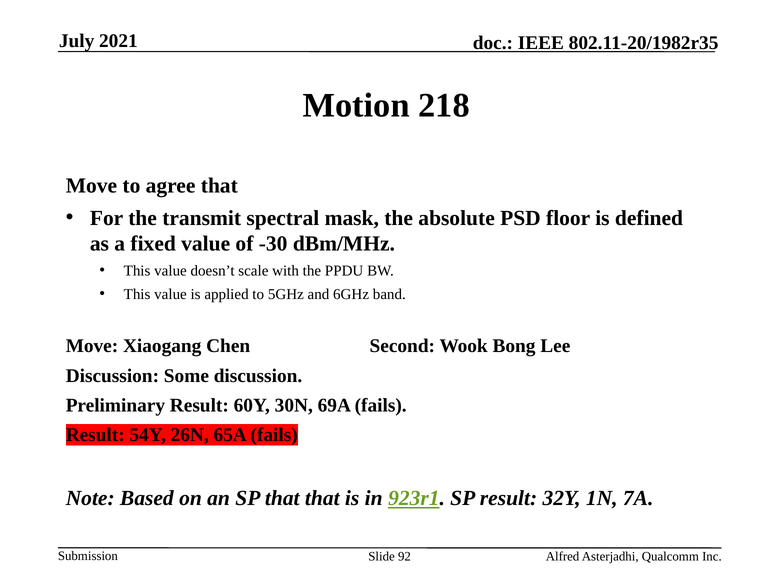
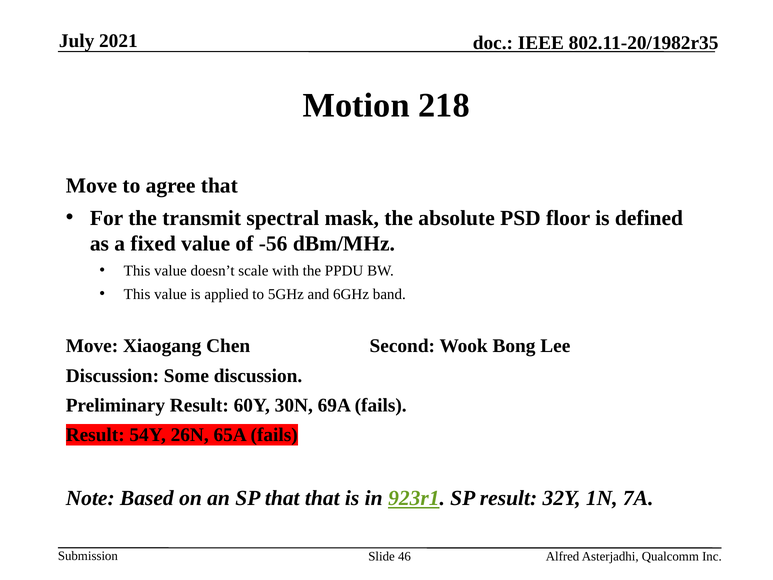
-30: -30 -> -56 (273, 244)
92: 92 -> 46 (404, 556)
